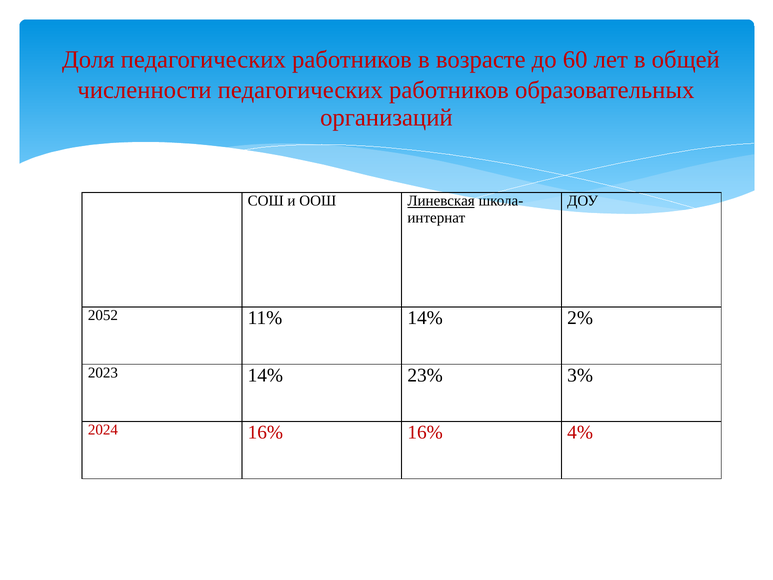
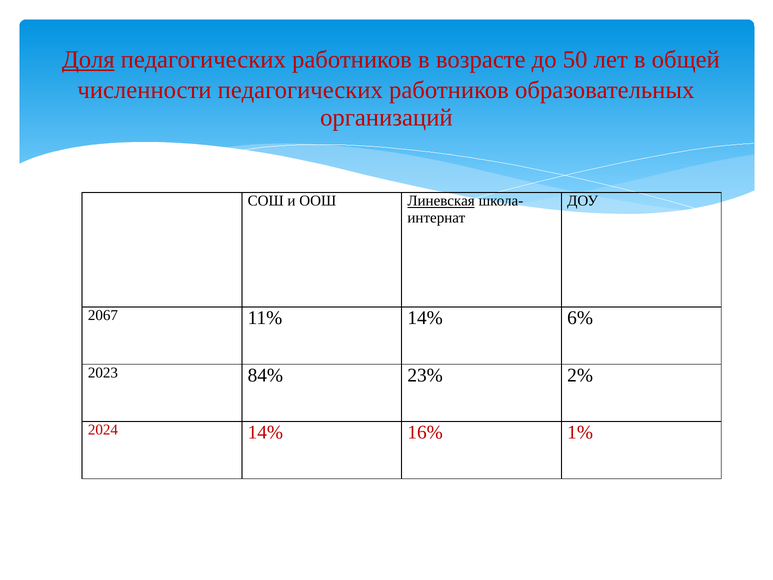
Доля underline: none -> present (88, 60)
60: 60 -> 50 (575, 60)
2052: 2052 -> 2067 (103, 315)
2%: 2% -> 6% (580, 318)
2023 14%: 14% -> 84% (265, 375)
3%: 3% -> 2% (580, 375)
2024 16%: 16% -> 14% (265, 432)
4%: 4% -> 1% (580, 432)
